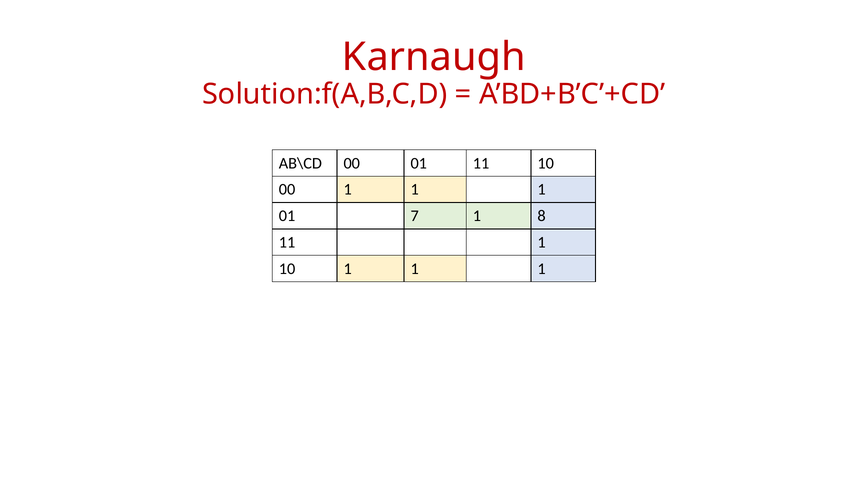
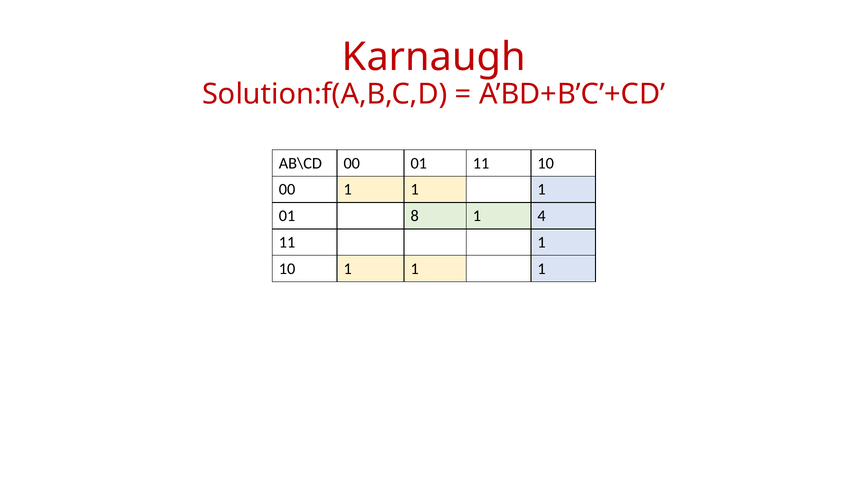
7: 7 -> 8 (415, 216)
8: 8 -> 4 (542, 216)
